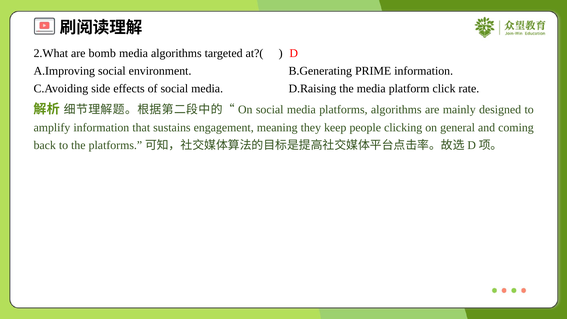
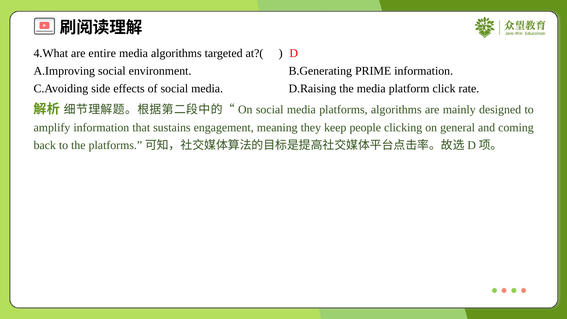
2.What: 2.What -> 4.What (51, 53)
bomb: bomb -> entire (102, 53)
